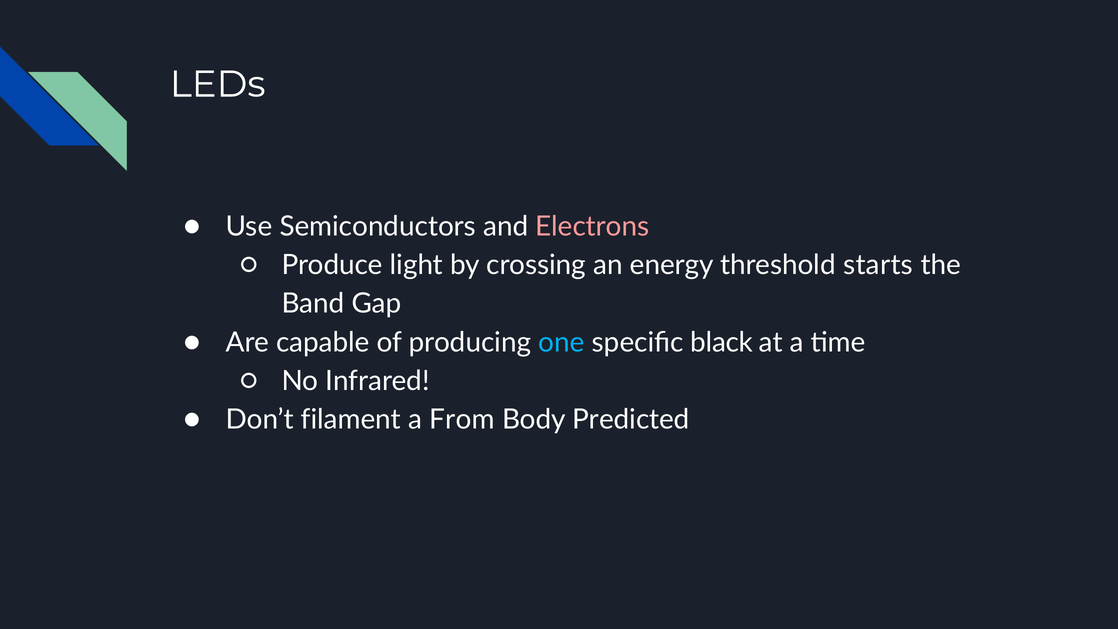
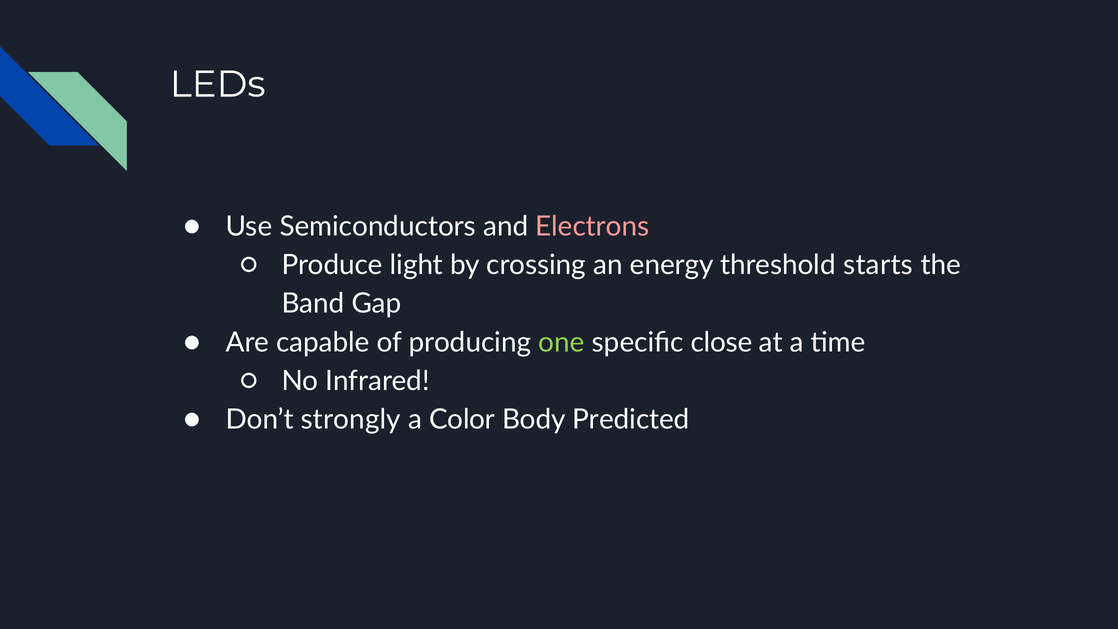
one colour: light blue -> light green (561, 342)
black: black -> close (722, 342)
filament: filament -> strongly (351, 419)
From: From -> Color (462, 419)
